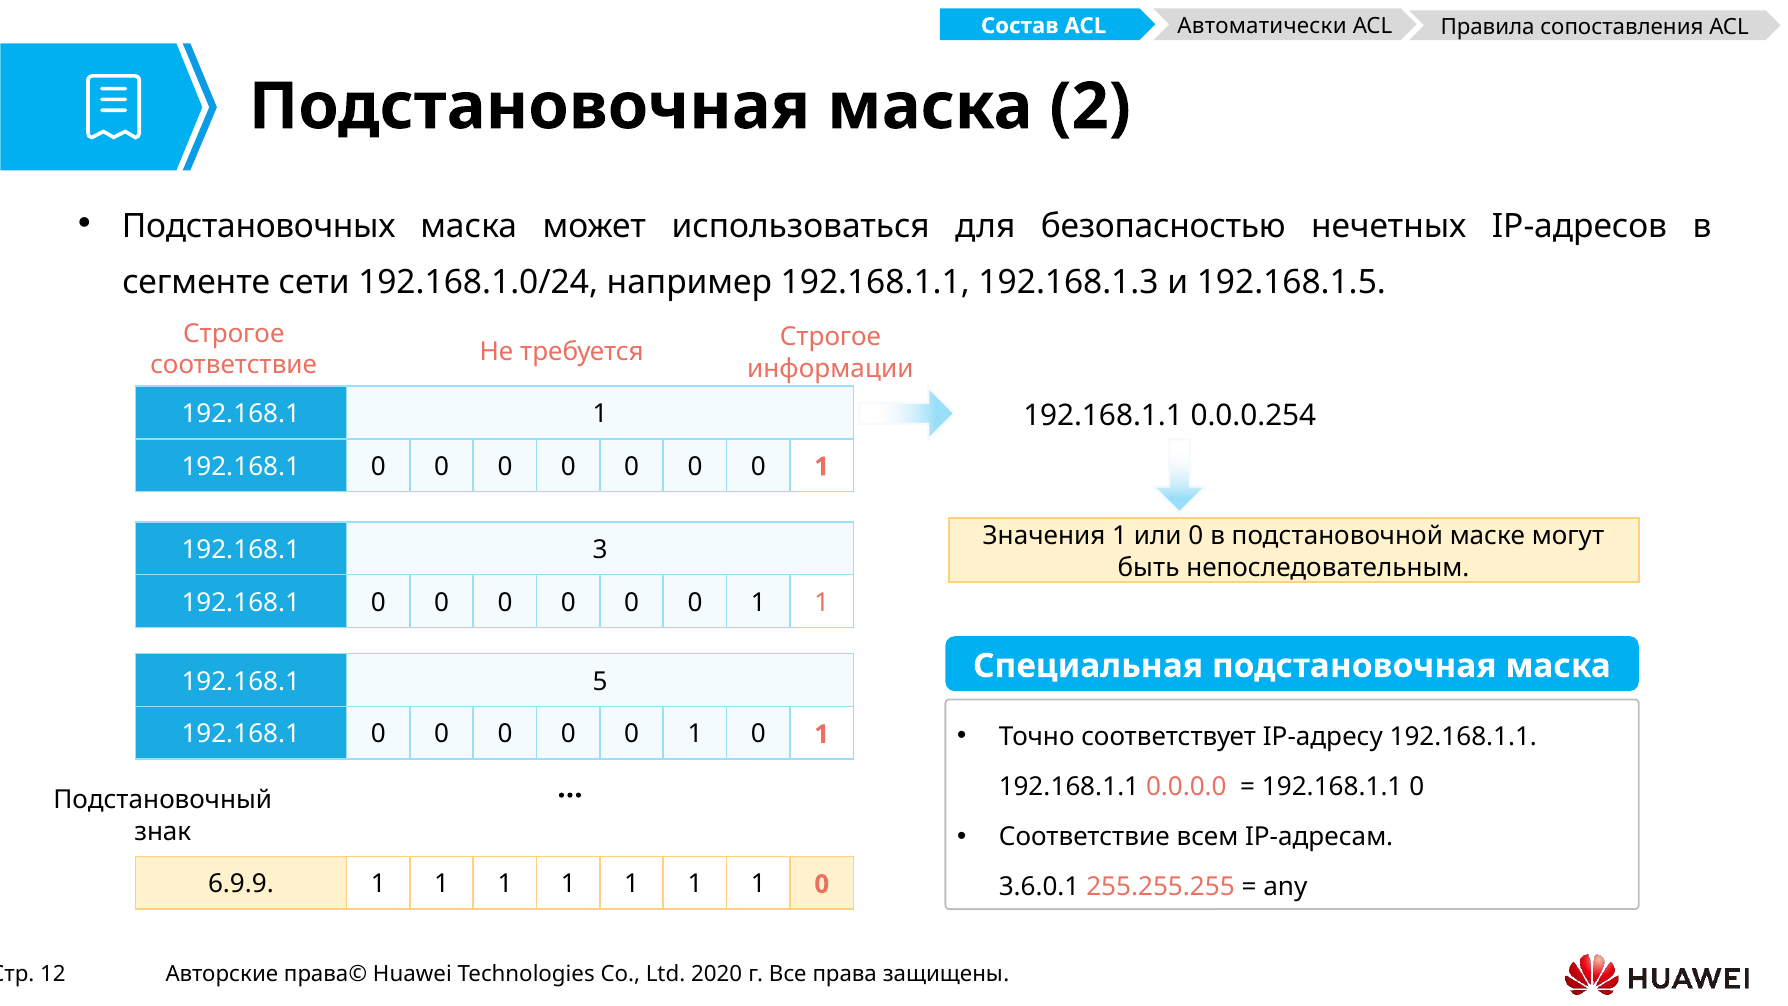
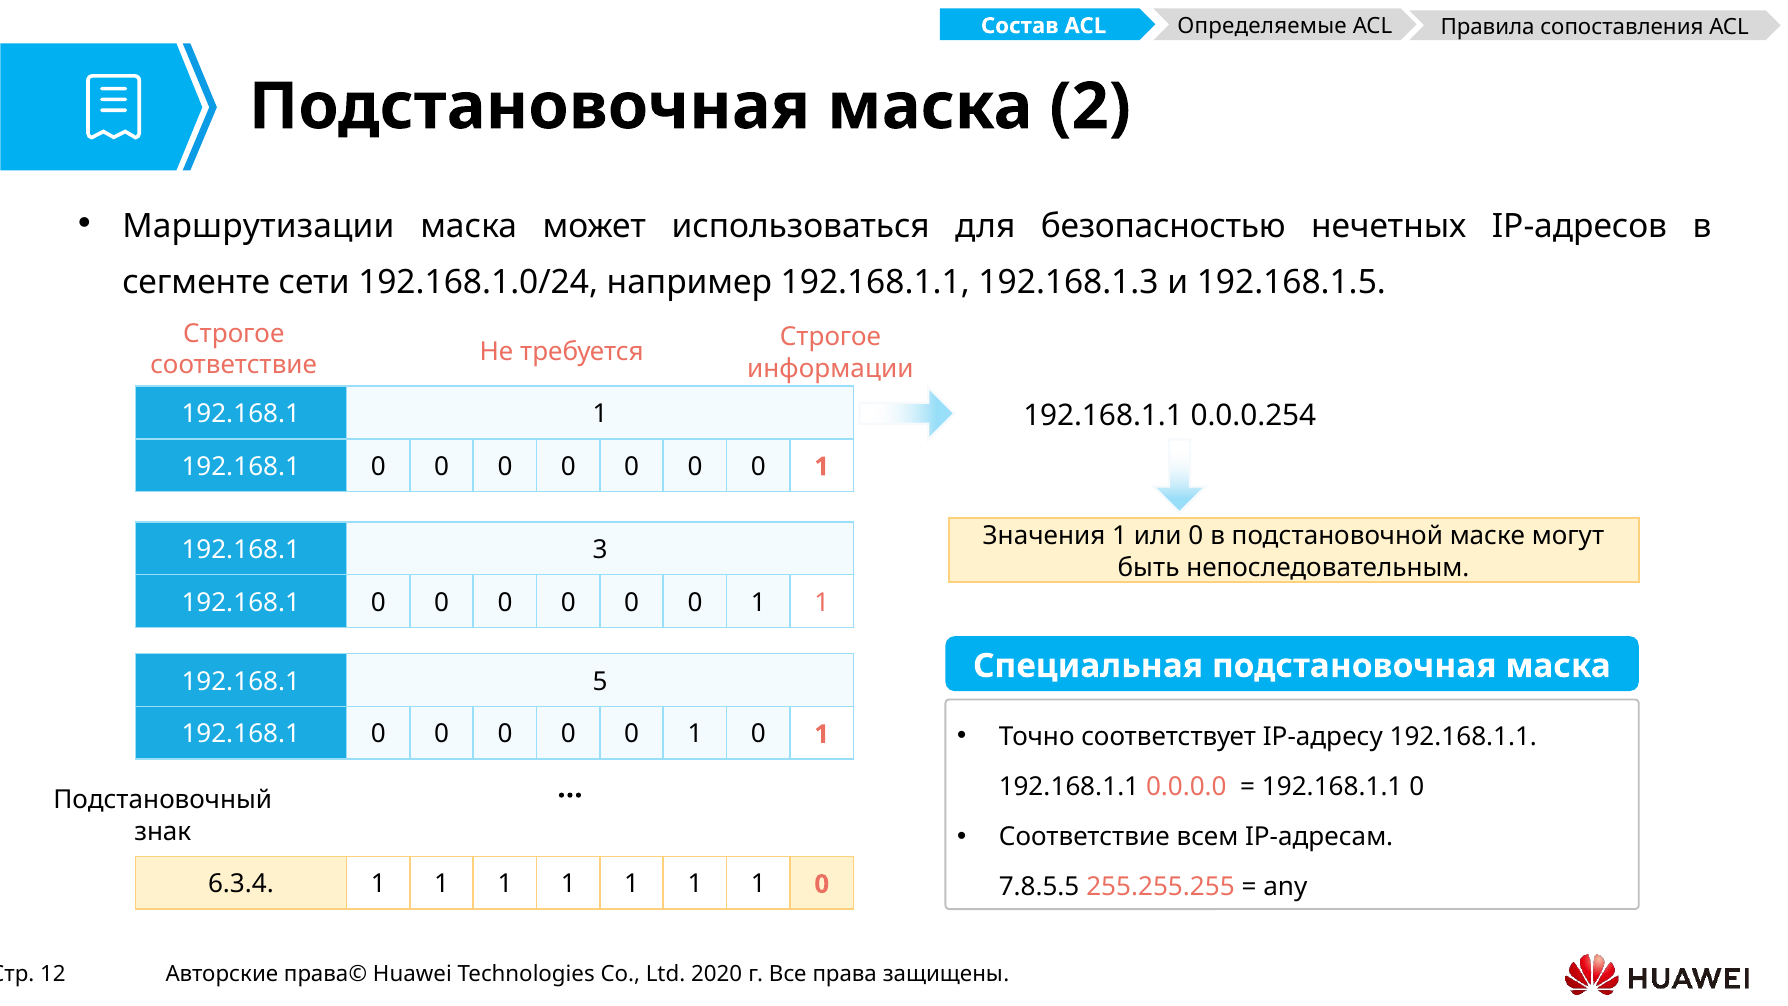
Автоматически: Автоматически -> Определяемые (1262, 26)
Подстановочных: Подстановочных -> Маршрутизации (258, 227)
6.9.9: 6.9.9 -> 6.3.4 (241, 884)
3.6.0.1: 3.6.0.1 -> 7.8.5.5 (1039, 887)
